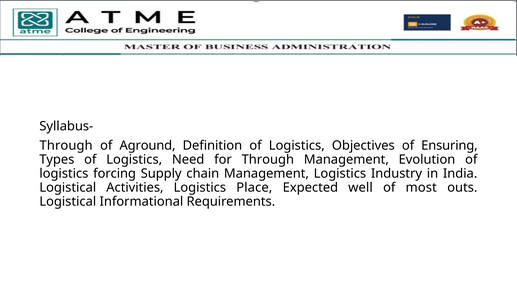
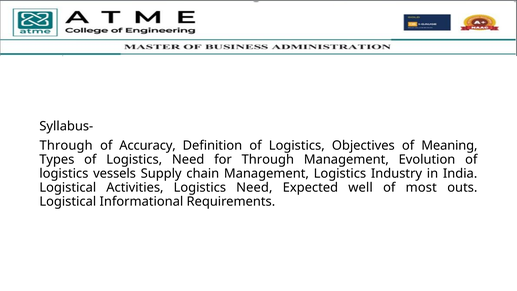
Aground: Aground -> Accuracy (148, 146)
Ensuring: Ensuring -> Meaning (449, 146)
forcing: forcing -> vessels (115, 173)
Activities Logistics Place: Place -> Need (254, 187)
